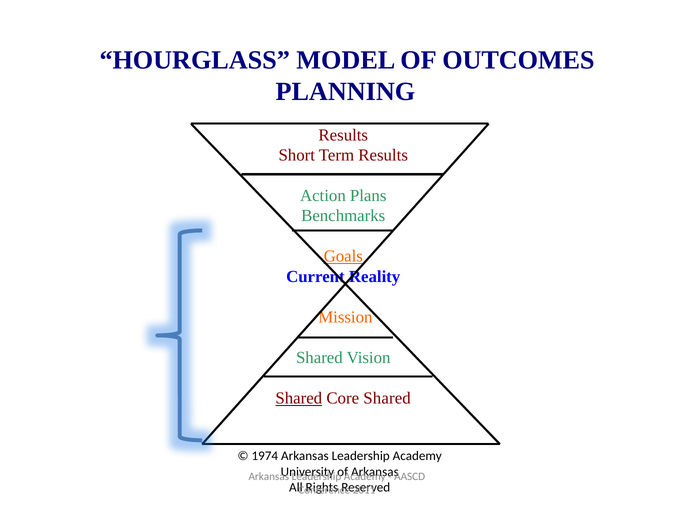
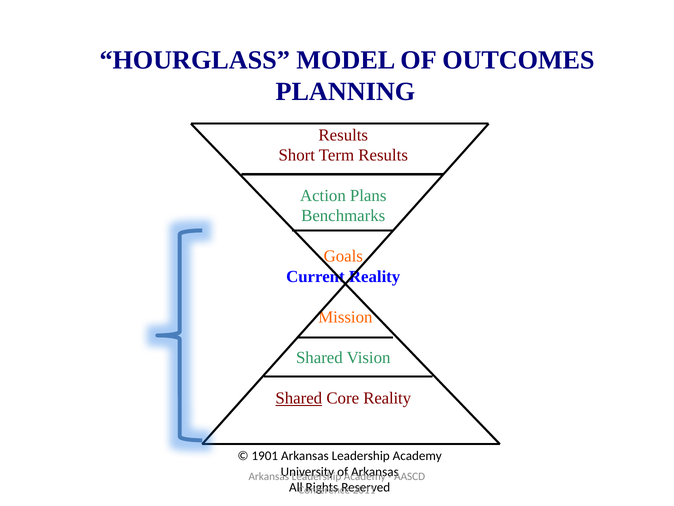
Goals underline: present -> none (343, 256)
Core Shared: Shared -> Reality (387, 398)
1974: 1974 -> 1901 (265, 456)
